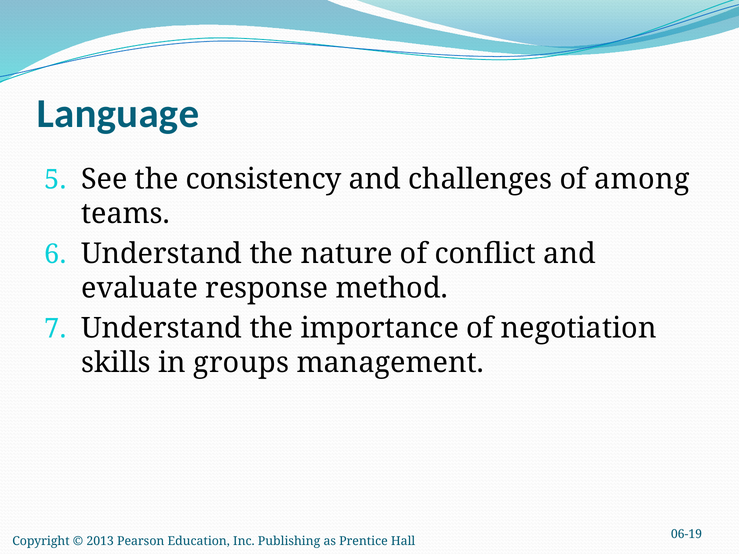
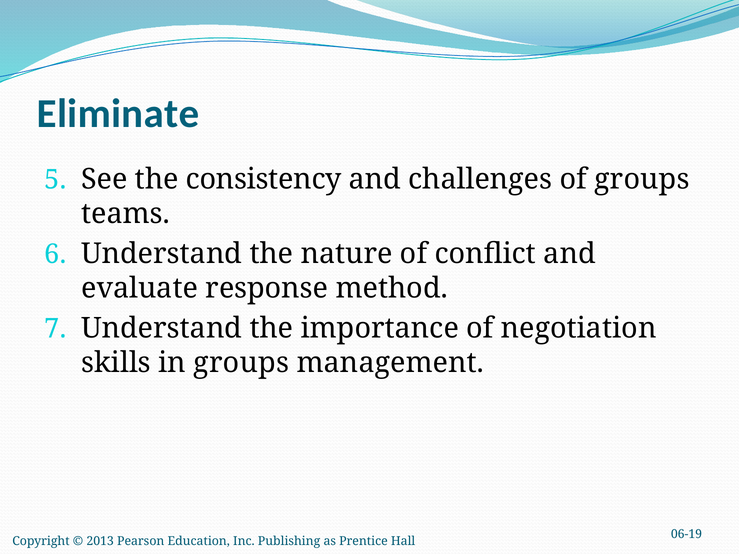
Language: Language -> Eliminate (118, 114)
of among: among -> groups (642, 179)
